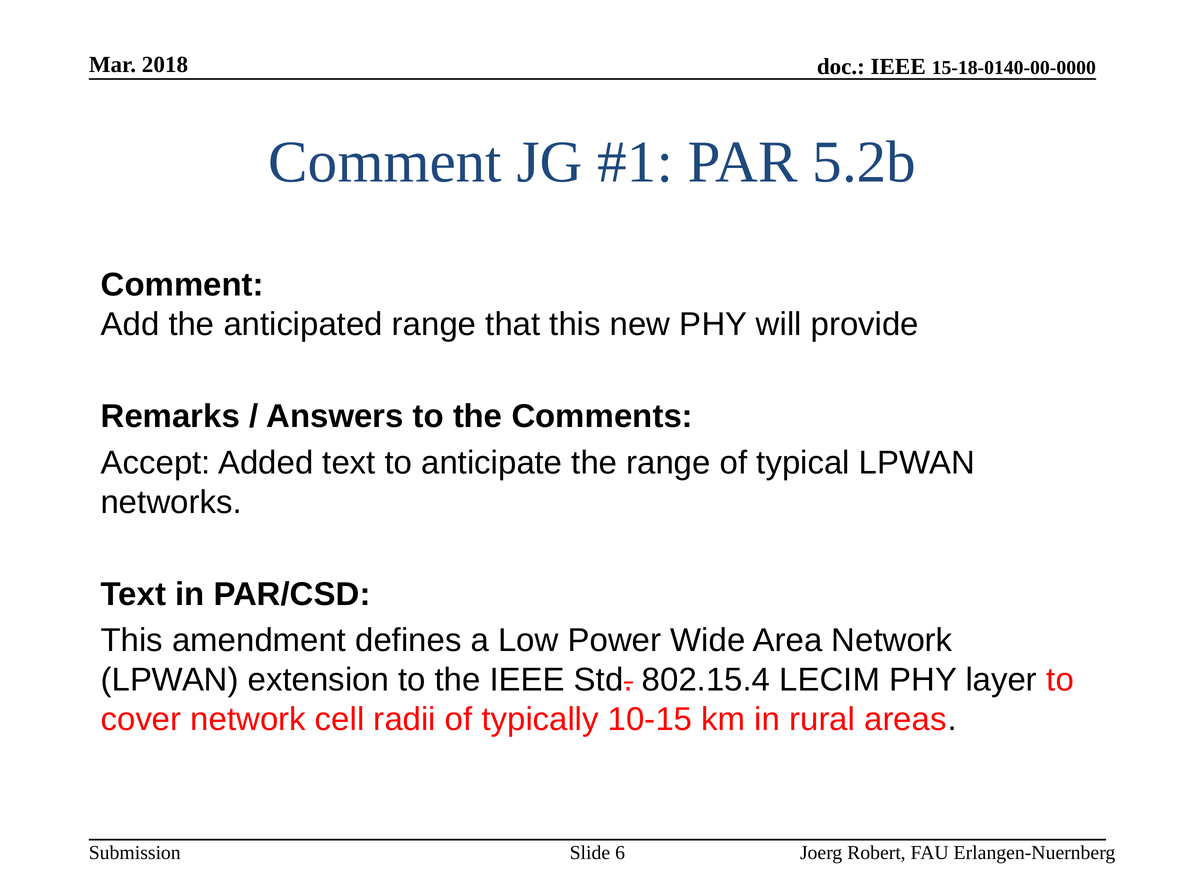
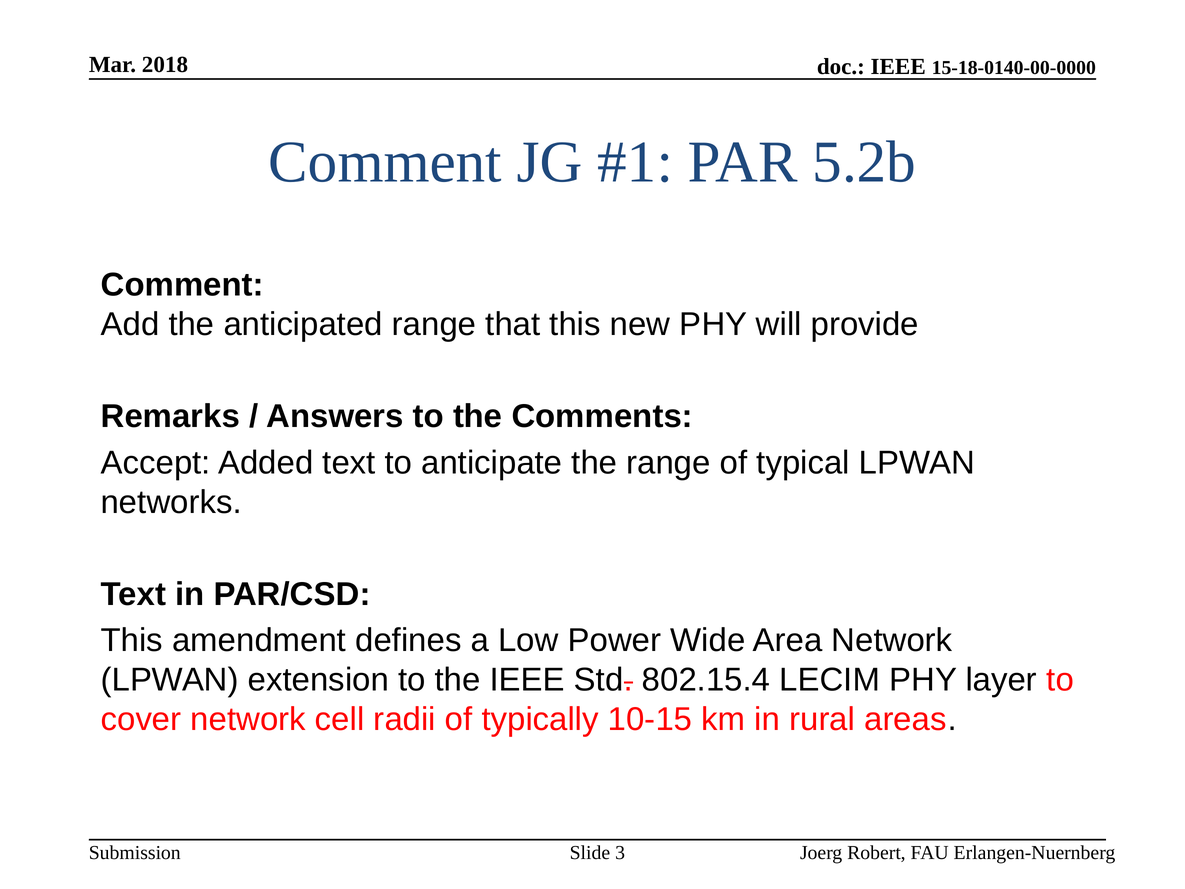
6: 6 -> 3 (620, 852)
